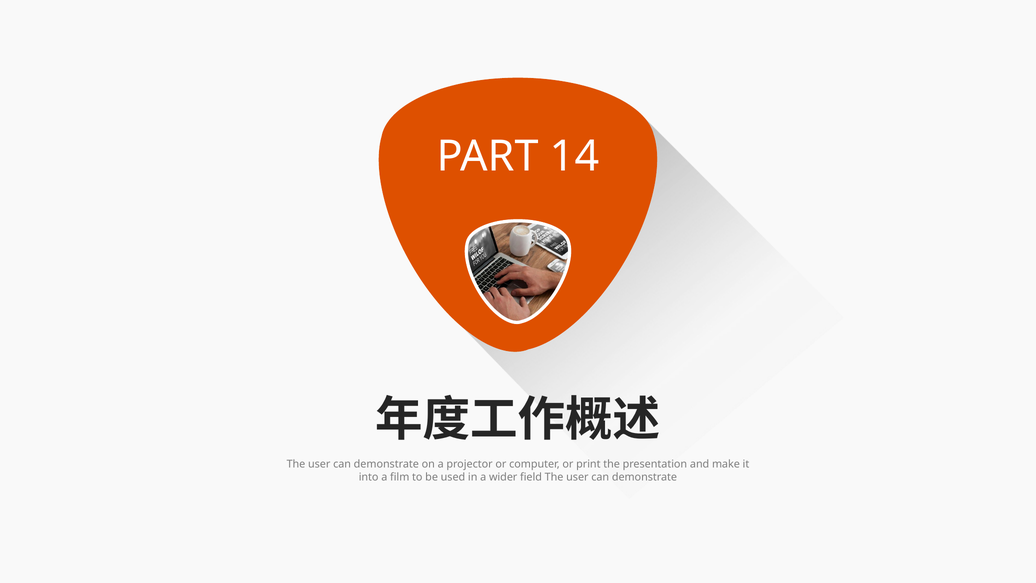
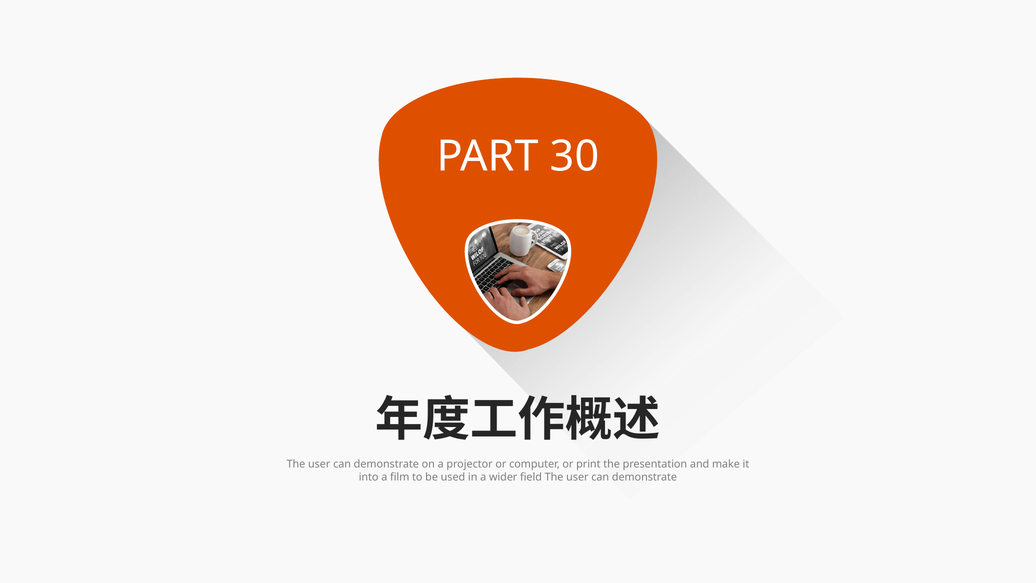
14: 14 -> 30 (575, 157)
